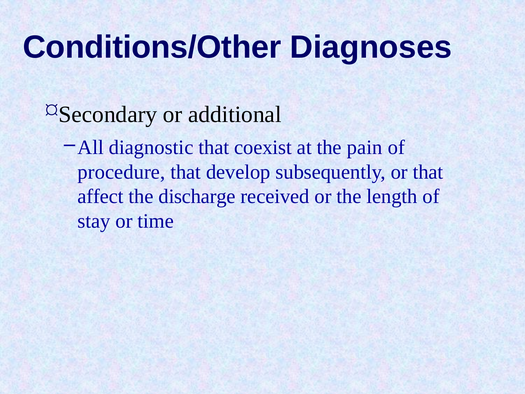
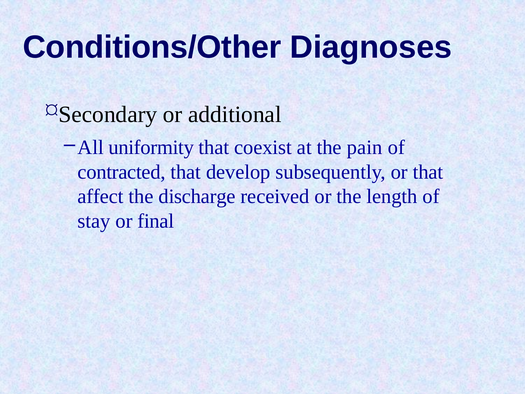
diagnostic: diagnostic -> uniformity (151, 147)
procedure: procedure -> contracted (122, 172)
time: time -> final (156, 221)
